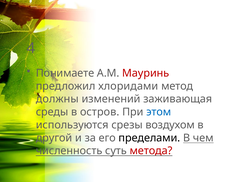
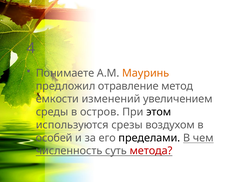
Мауринь colour: red -> orange (146, 73)
хлоридами: хлоридами -> отравление (128, 86)
должны: должны -> емкости (57, 99)
заживающая: заживающая -> увеличением (178, 99)
этом colour: blue -> black (159, 112)
другой: другой -> особей (54, 138)
